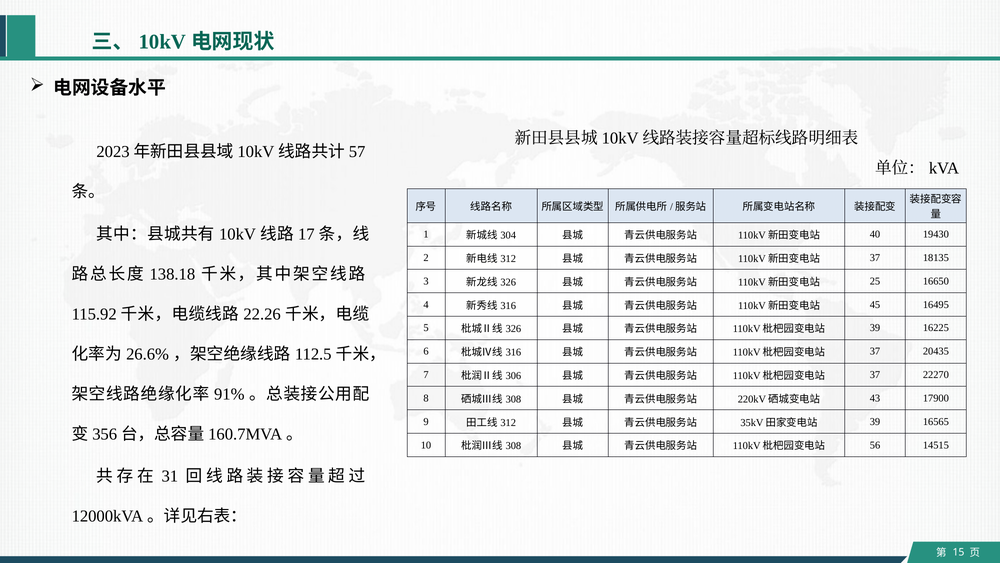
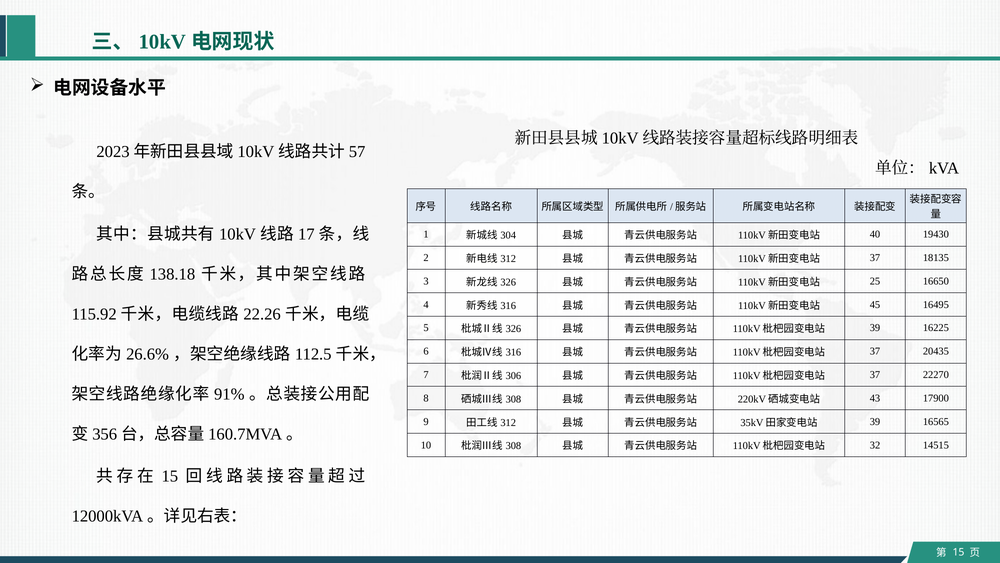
56: 56 -> 32 (875, 445)
31: 31 -> 15 (170, 476)
